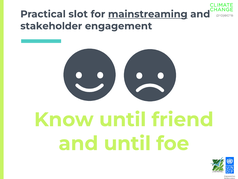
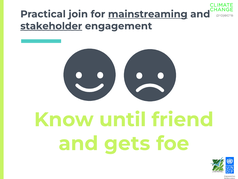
slot: slot -> join (78, 14)
stakeholder underline: none -> present (51, 26)
and until: until -> gets (127, 143)
